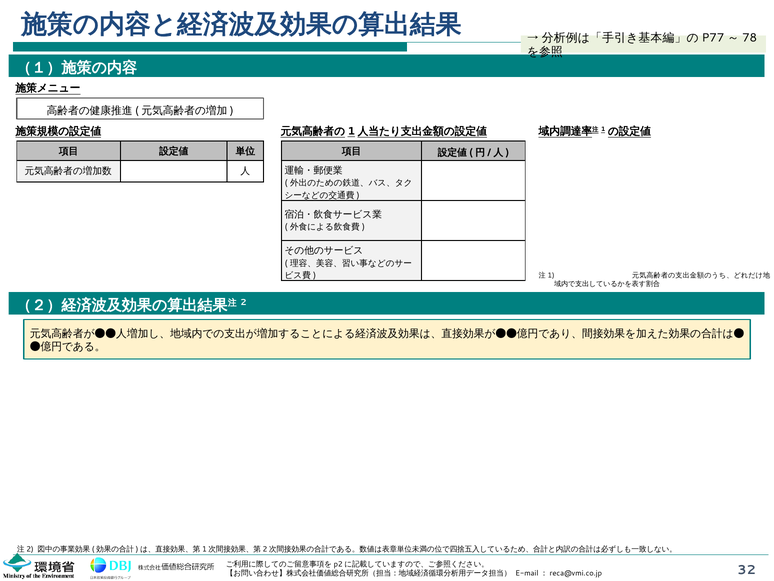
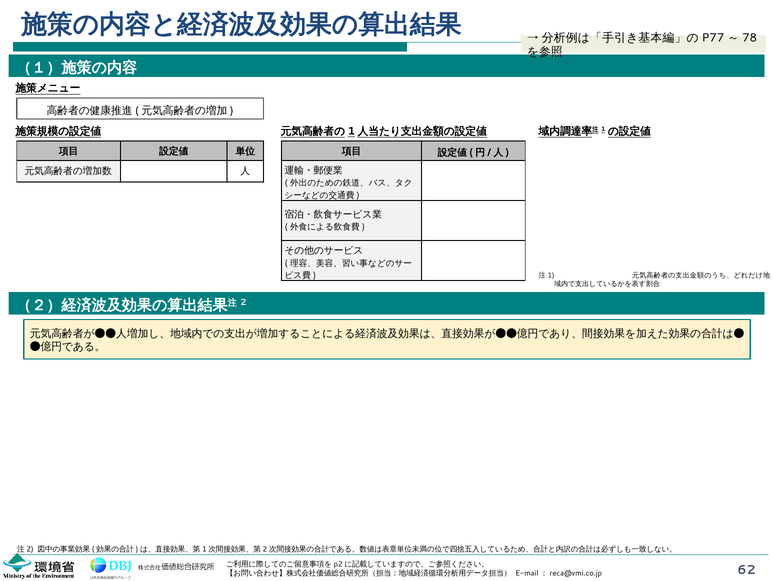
32: 32 -> 62 (747, 570)
